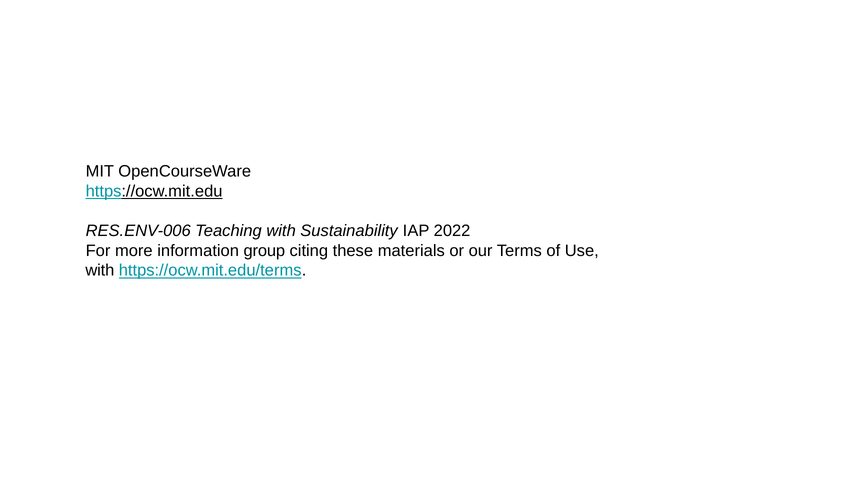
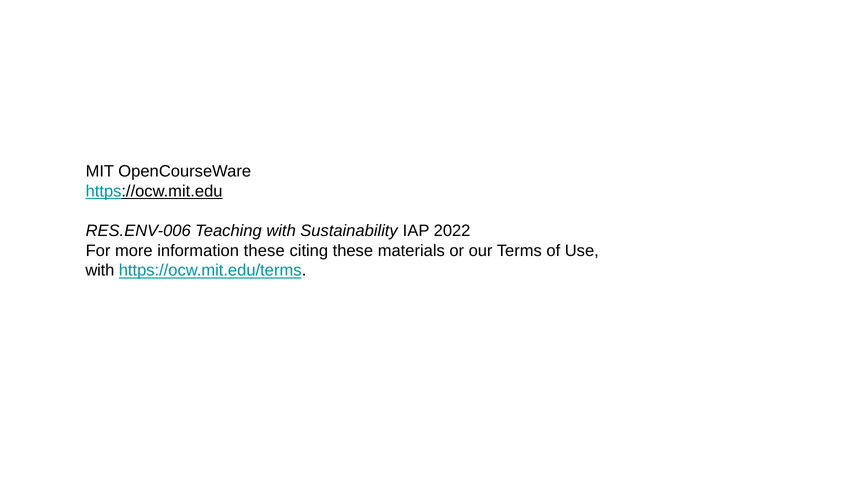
information group: group -> these (264, 251)
